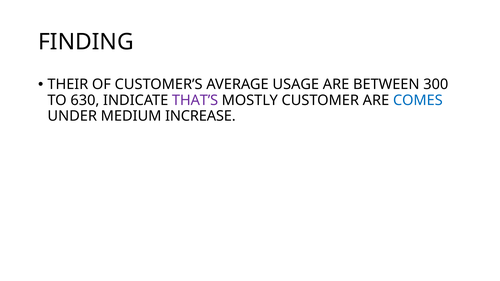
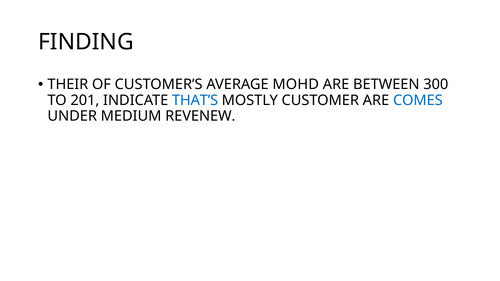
USAGE: USAGE -> MOHD (296, 85)
630: 630 -> 201 (85, 100)
THAT’S colour: purple -> blue (195, 100)
INCREASE: INCREASE -> REVENEW (200, 116)
